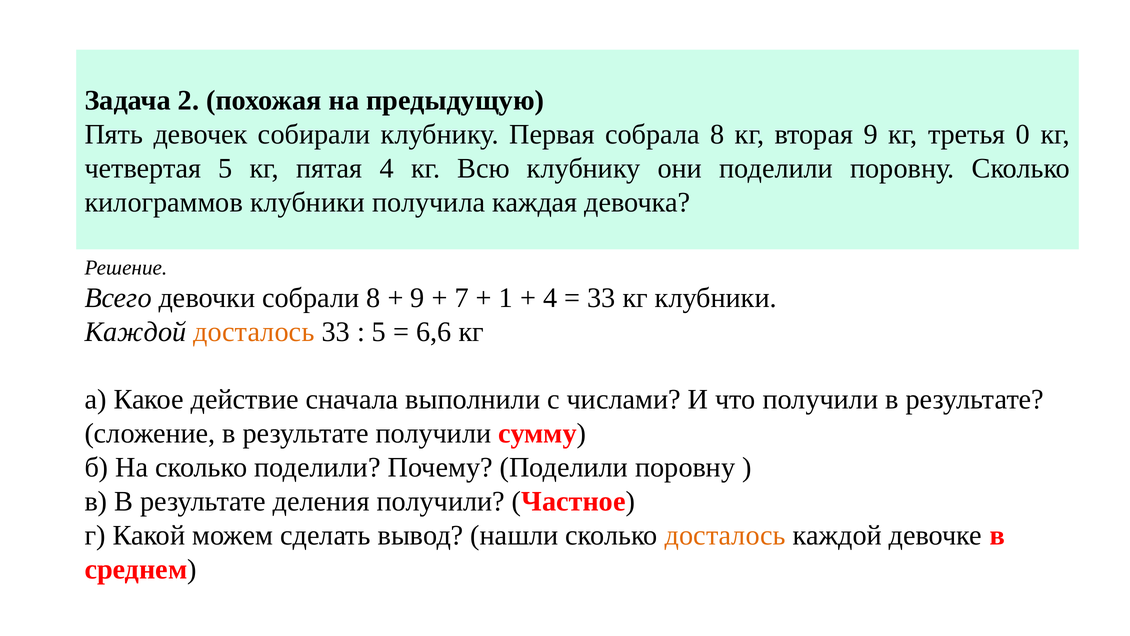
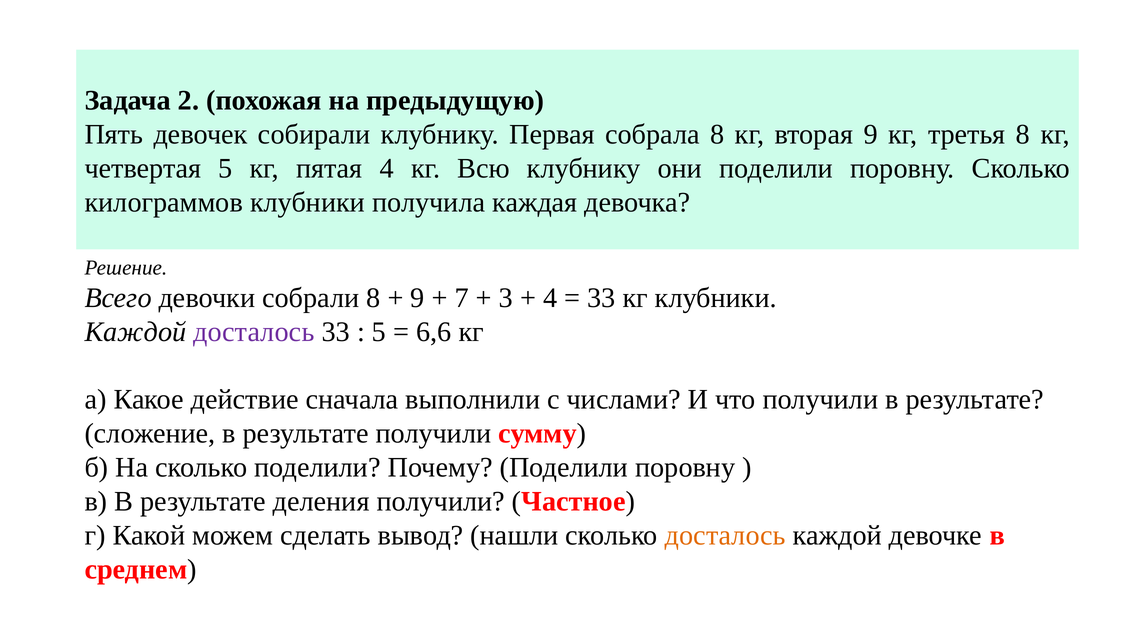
третья 0: 0 -> 8 (1023, 134)
1: 1 -> 3 (506, 298)
досталось colour: orange -> purple (254, 332)
